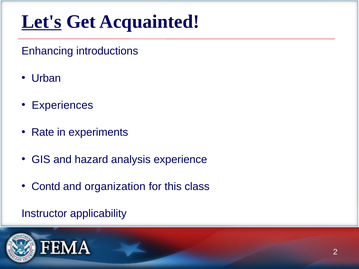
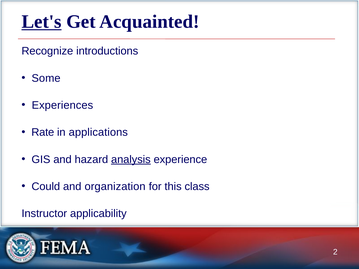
Enhancing: Enhancing -> Recognize (47, 51)
Urban: Urban -> Some (46, 78)
experiments: experiments -> applications (98, 132)
analysis underline: none -> present (131, 160)
Contd: Contd -> Could (46, 187)
